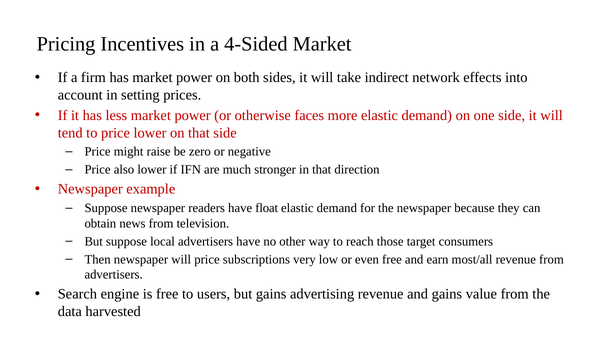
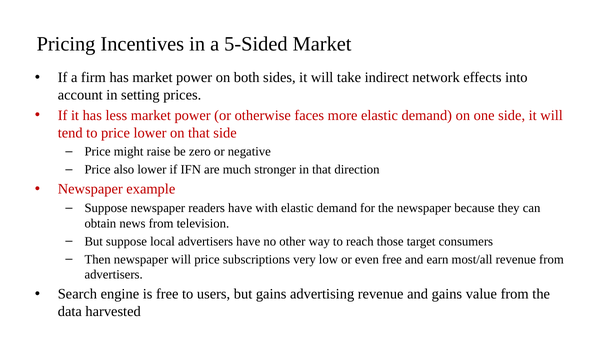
4-Sided: 4-Sided -> 5-Sided (256, 44)
float: float -> with (267, 208)
